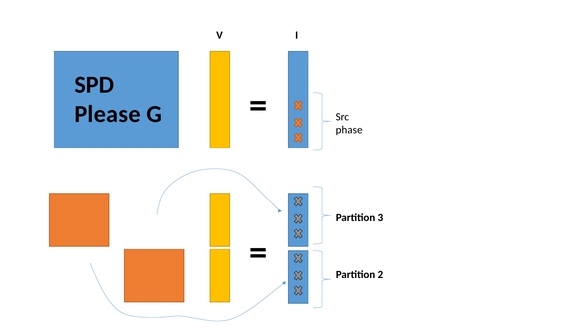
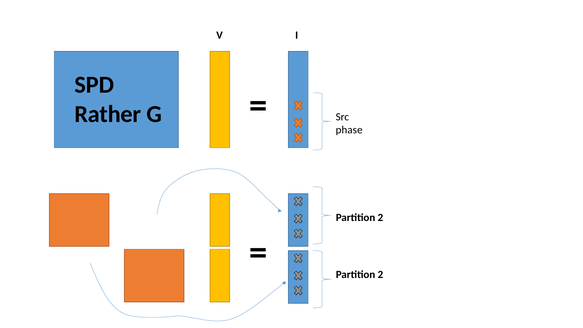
Please: Please -> Rather (108, 114)
3: 3 -> 2 (380, 217)
